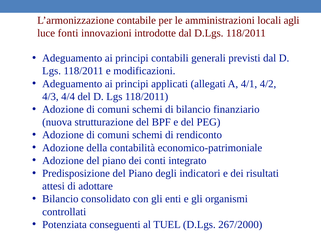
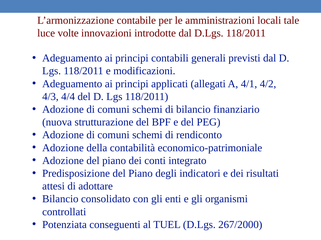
agli: agli -> tale (292, 20)
fonti: fonti -> volte (68, 33)
